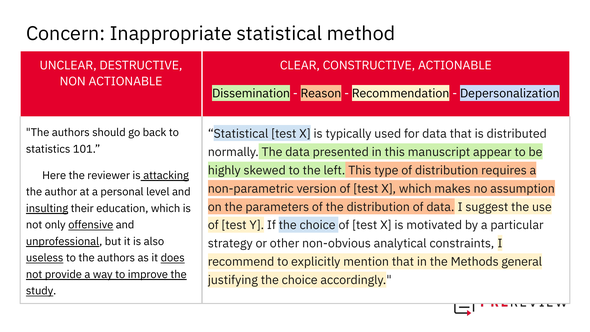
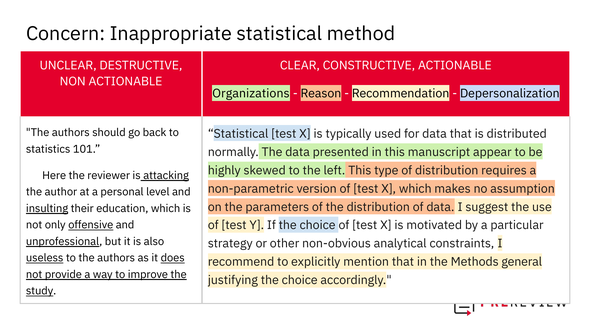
Dissemination: Dissemination -> Organizations (251, 93)
